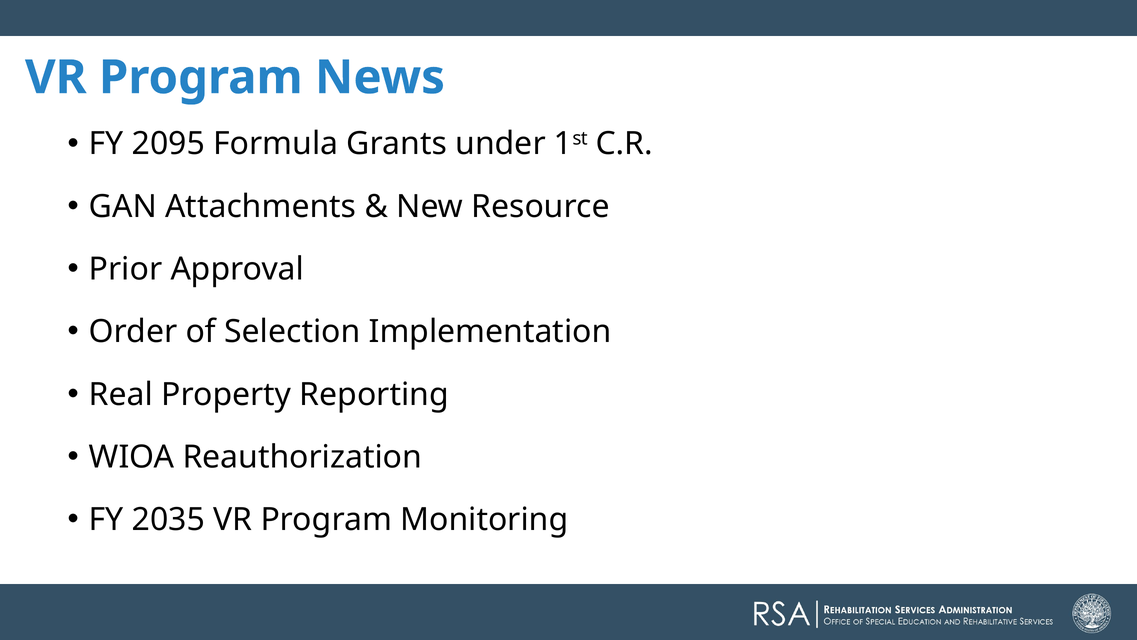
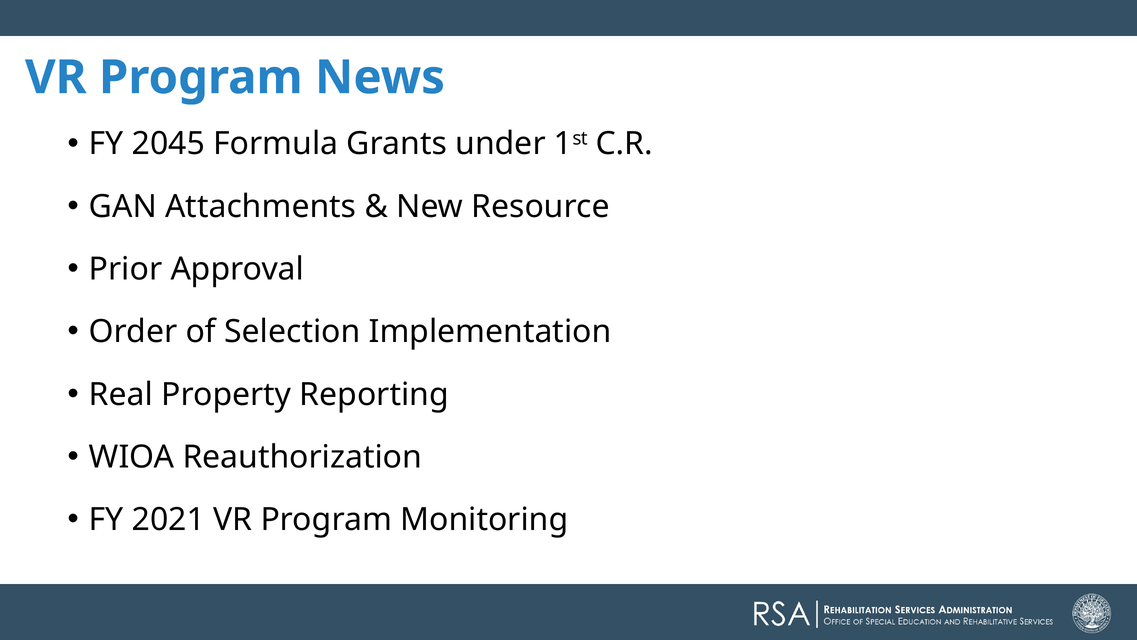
2095: 2095 -> 2045 (168, 144)
2035: 2035 -> 2021 (168, 519)
